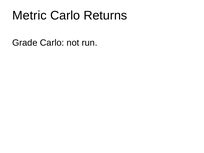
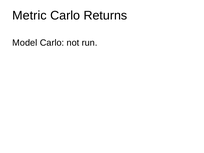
Grade: Grade -> Model (25, 43)
